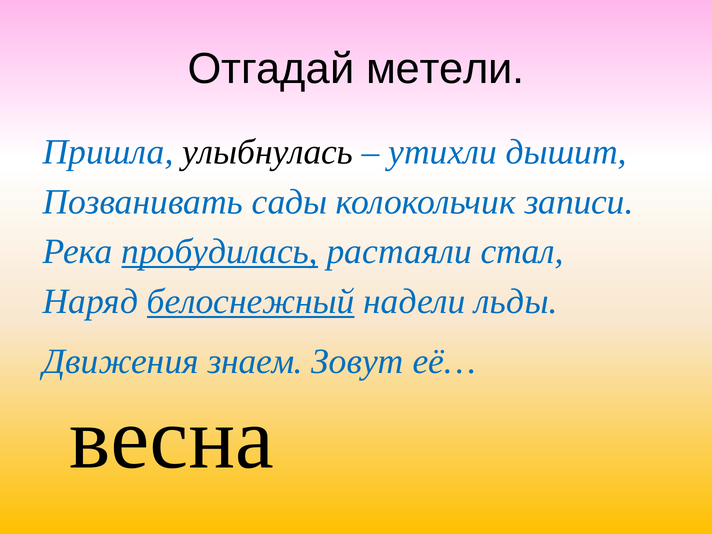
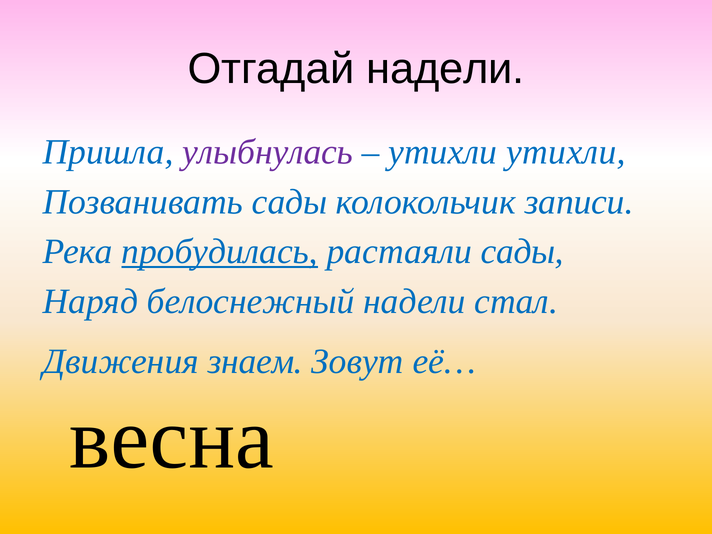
Отгадай метели: метели -> надели (445, 69)
улыбнулась colour: black -> purple (268, 152)
утихли дышит: дышит -> утихли (566, 152)
растаяли стал: стал -> сады (522, 252)
белоснежный underline: present -> none (251, 302)
льды: льды -> стал (516, 302)
